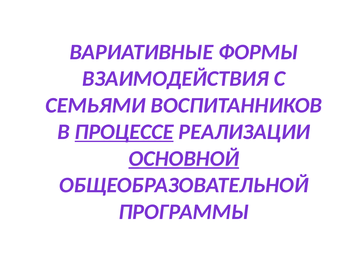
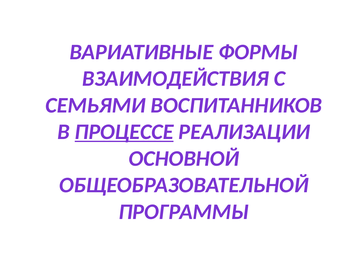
ОСНОВНОЙ underline: present -> none (184, 158)
